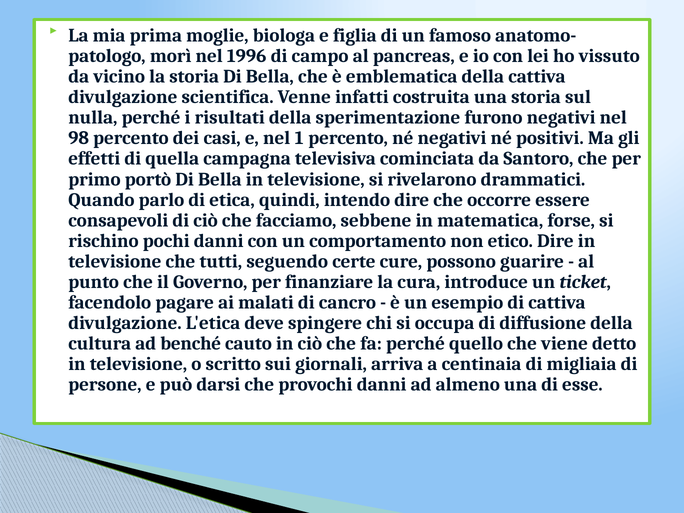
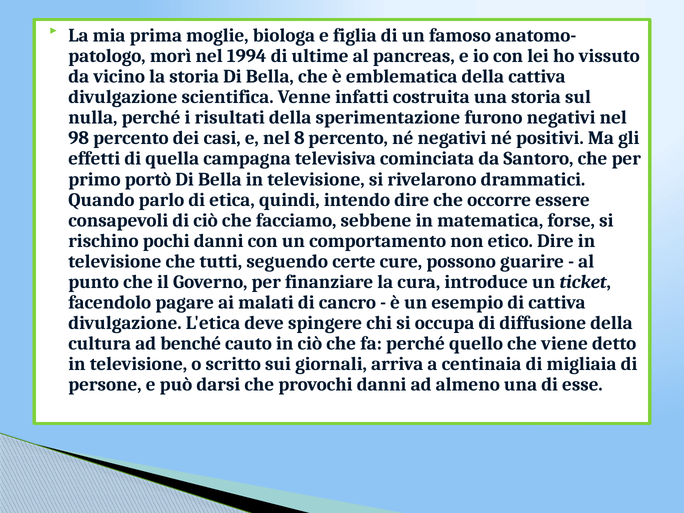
1996: 1996 -> 1994 (247, 56)
campo: campo -> ultime (320, 56)
1: 1 -> 8 (299, 138)
